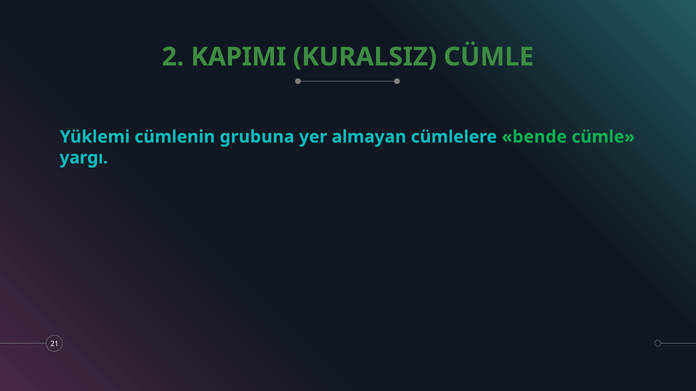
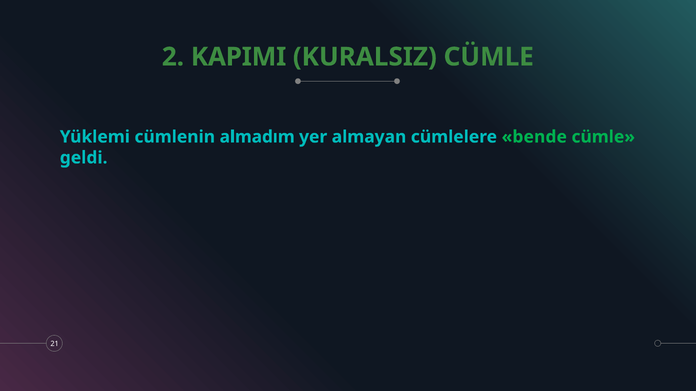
grubuna: grubuna -> almadım (257, 137)
yargı: yargı -> geldi (84, 158)
